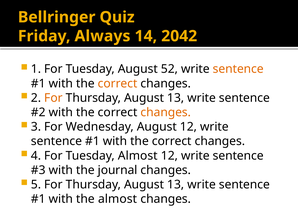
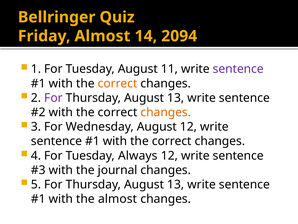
Friday Always: Always -> Almost (102, 36)
2042: 2042 -> 2094 (179, 36)
52: 52 -> 11 (169, 69)
sentence colour: orange -> purple (238, 69)
For colour: orange -> purple (53, 98)
Tuesday Almost: Almost -> Always (138, 155)
